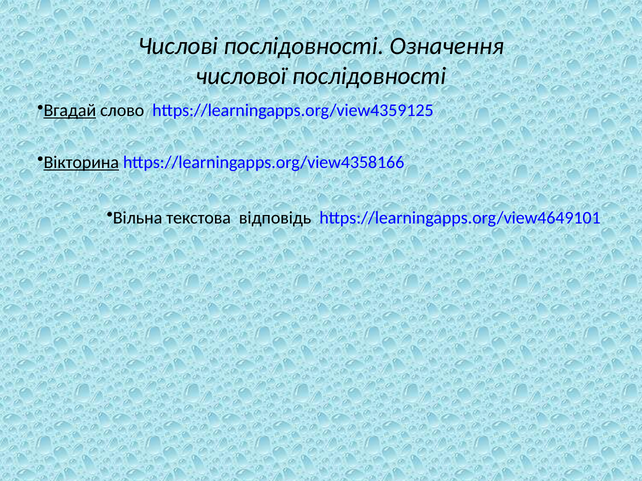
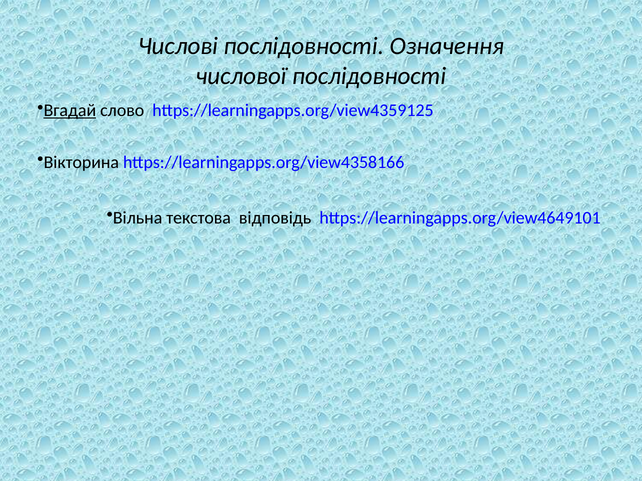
Вікторина underline: present -> none (81, 162)
